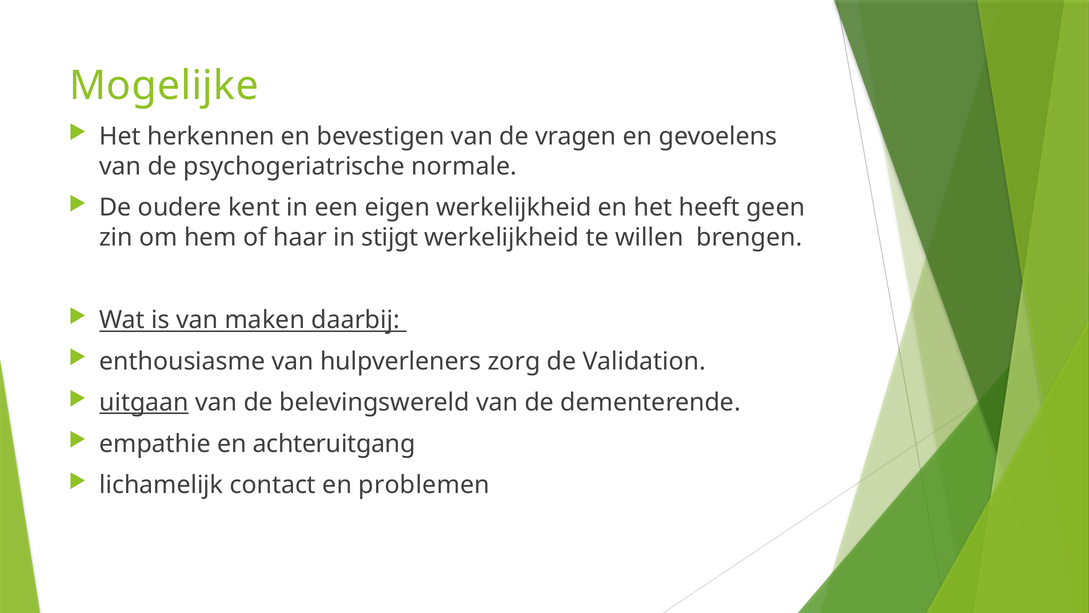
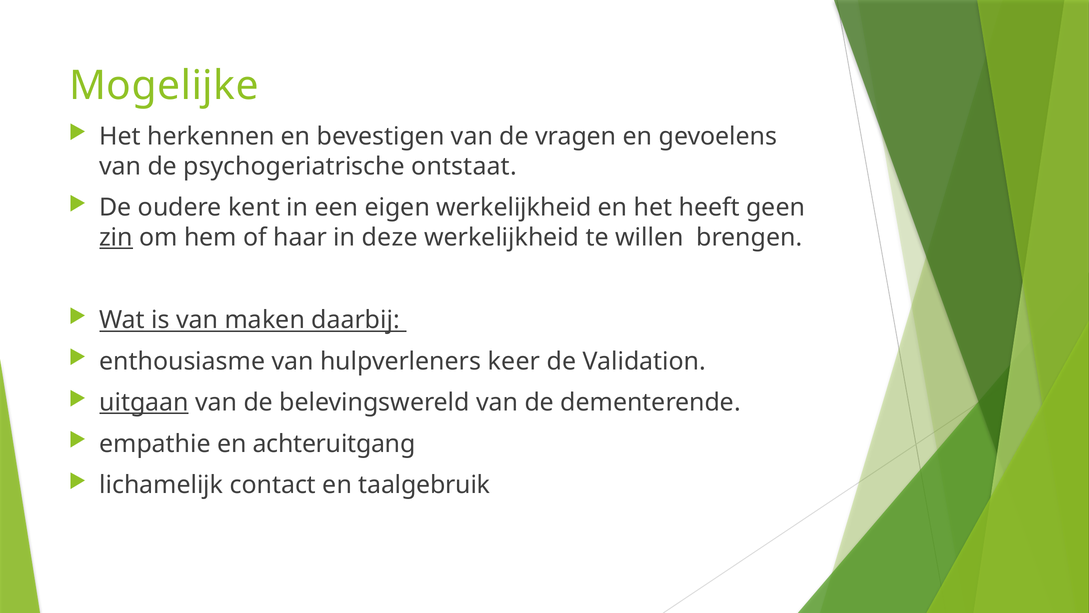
normale: normale -> ontstaat (464, 166)
zin underline: none -> present (116, 237)
stijgt: stijgt -> deze (390, 237)
zorg: zorg -> keer (514, 361)
problemen: problemen -> taalgebruik (424, 485)
